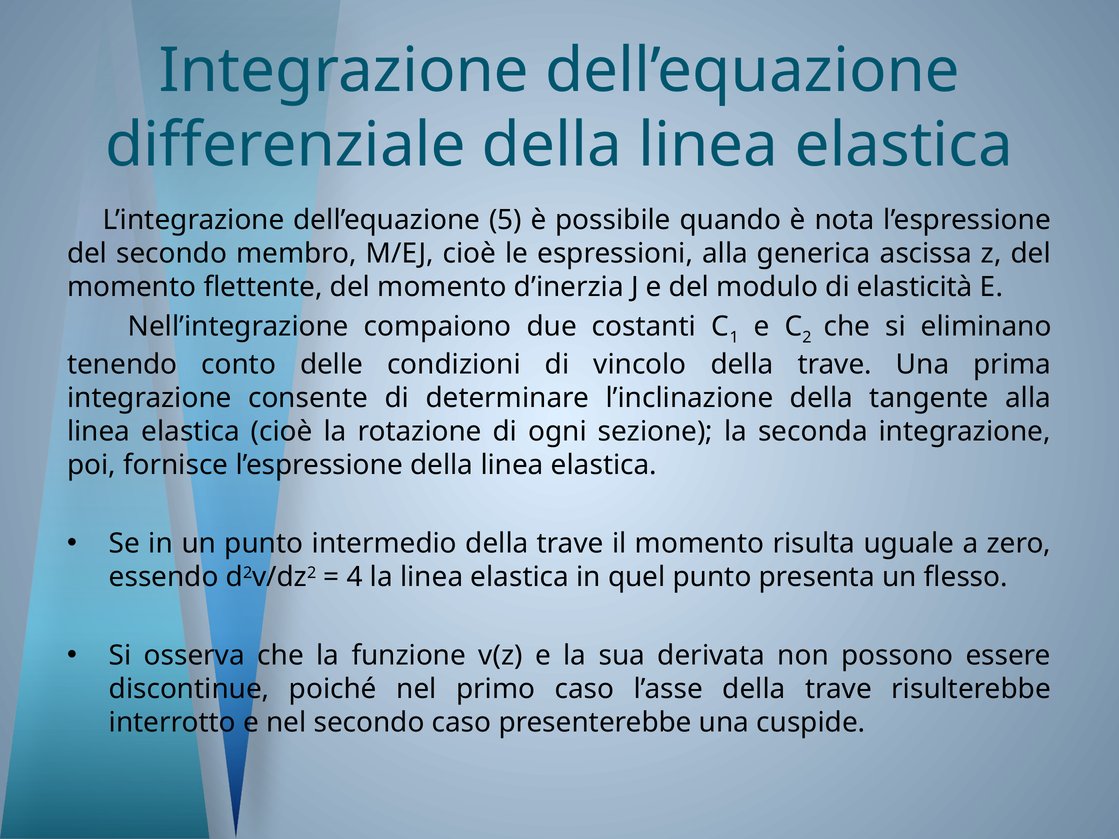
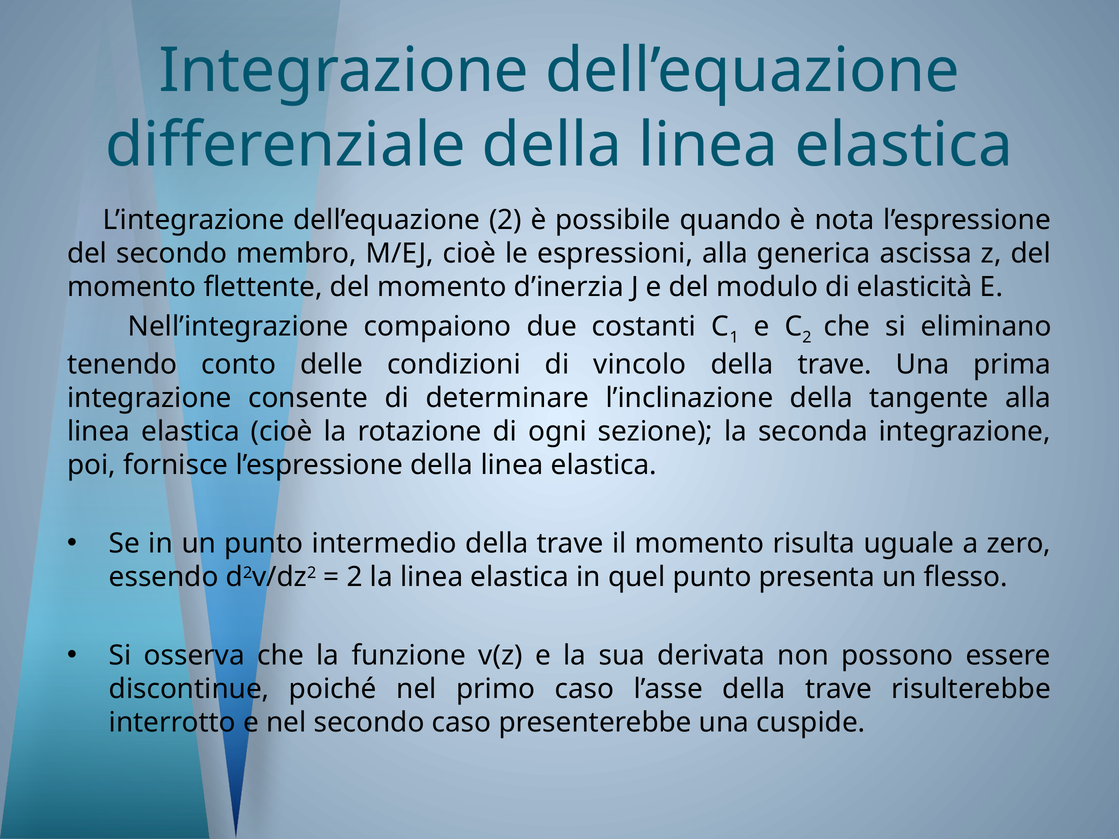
dell’equazione 5: 5 -> 2 (505, 220)
4: 4 -> 2 (355, 577)
